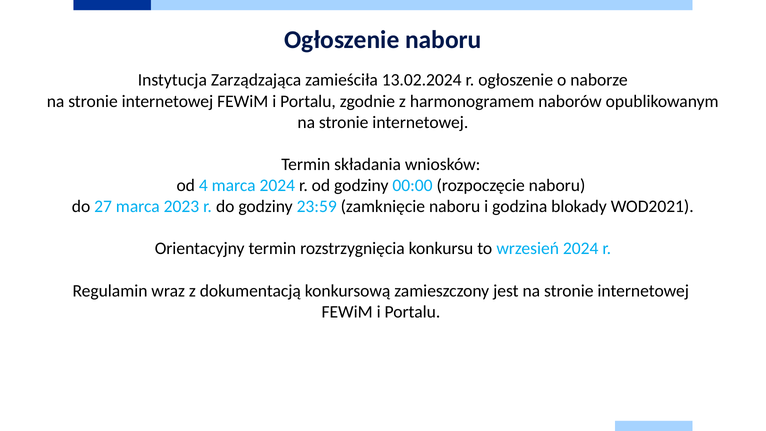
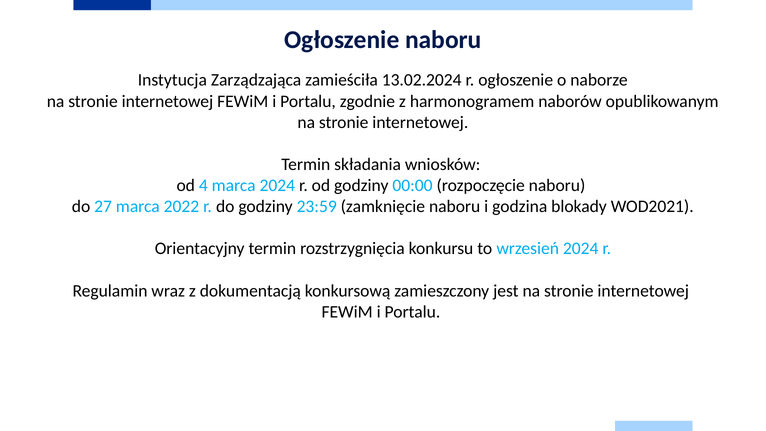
2023: 2023 -> 2022 (181, 206)
